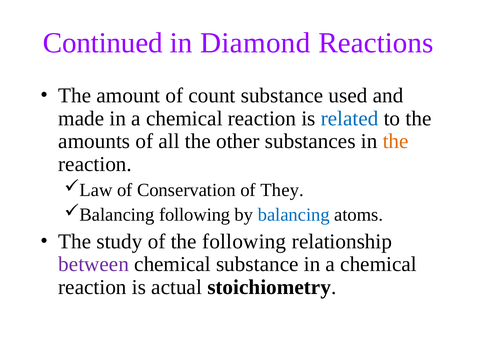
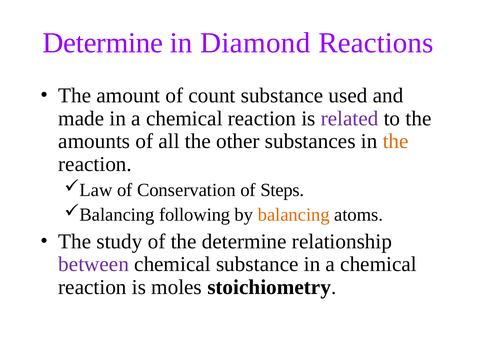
Continued: Continued -> Determine (103, 43)
related colour: blue -> purple (350, 119)
They: They -> Steps (282, 190)
balancing colour: blue -> orange (294, 215)
the following: following -> determine (244, 242)
actual: actual -> moles (177, 288)
